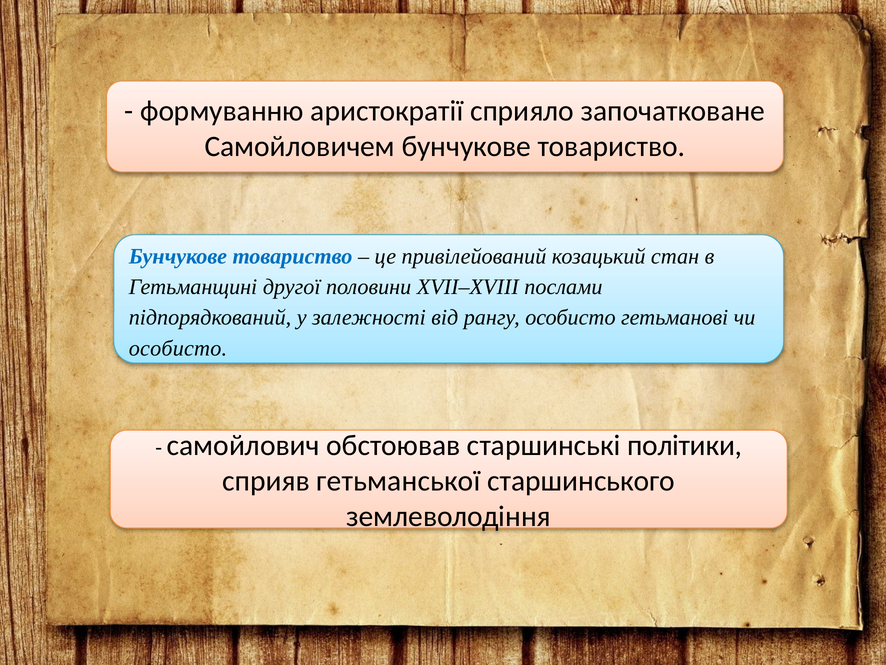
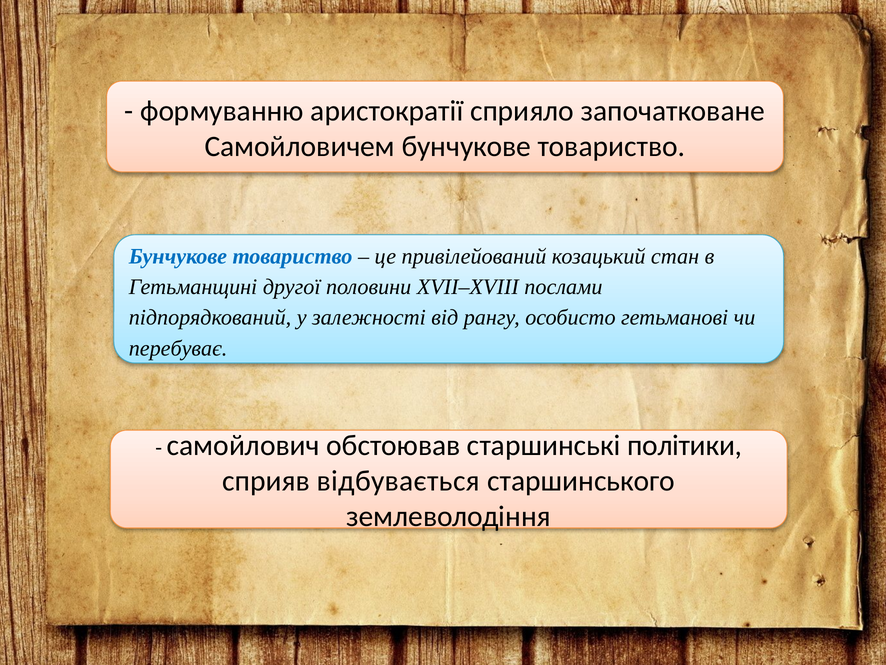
особисто: особисто -> перебуває (178, 348)
гетьманської: гетьманської -> відбувається (398, 481)
